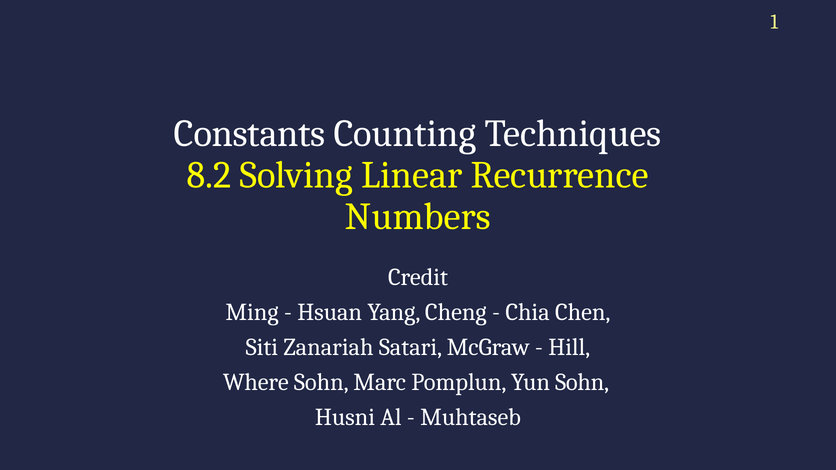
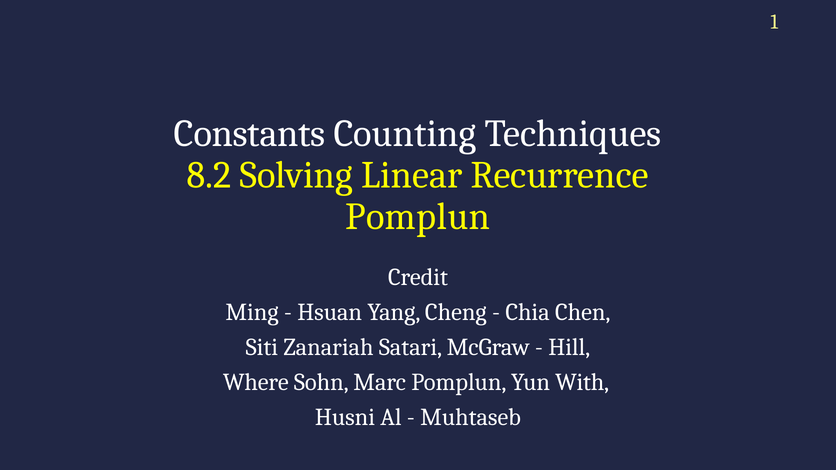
Numbers: Numbers -> Pomplun (418, 217)
Yun Sohn: Sohn -> With (582, 383)
